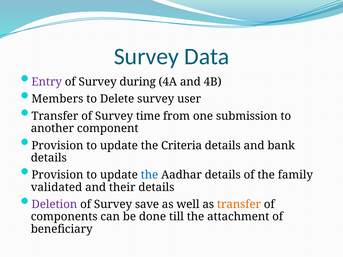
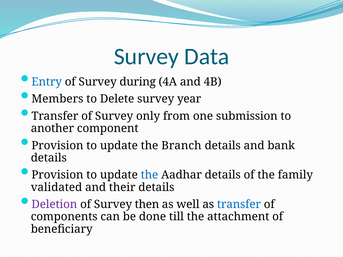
Entry colour: purple -> blue (47, 82)
user: user -> year (189, 99)
time: time -> only (148, 116)
Criteria: Criteria -> Branch (181, 146)
save: save -> then (147, 205)
transfer colour: orange -> blue (239, 205)
